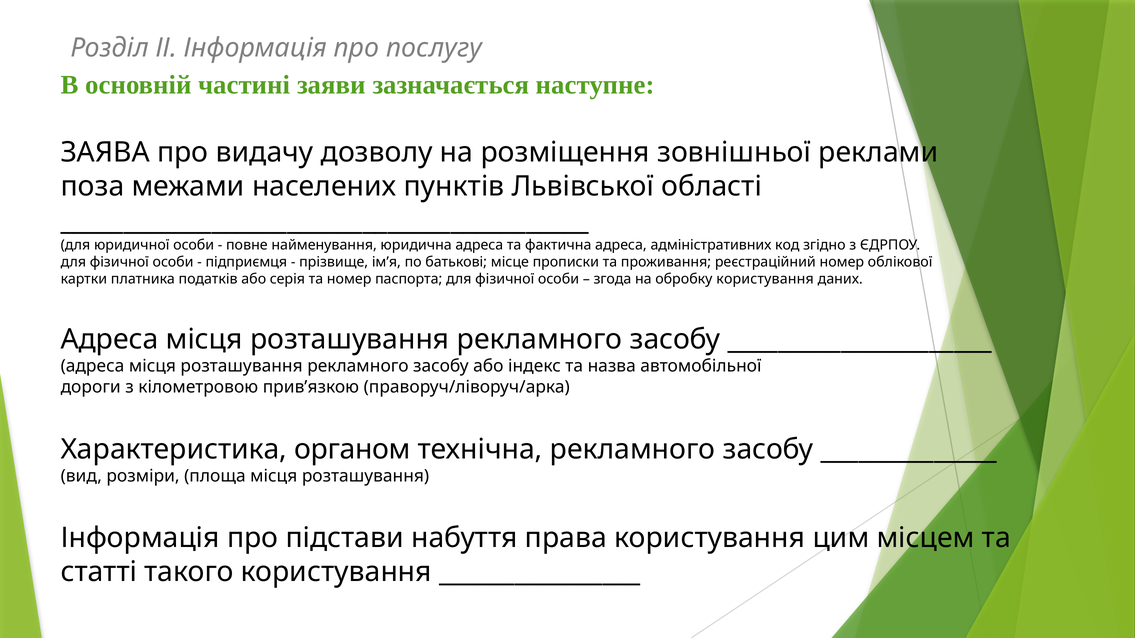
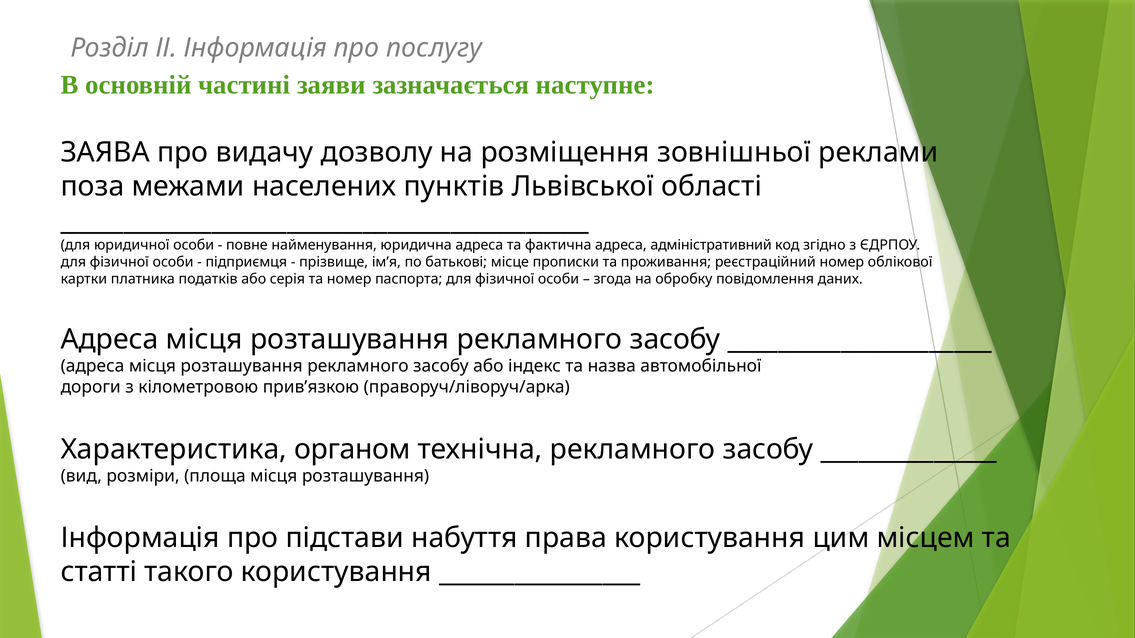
адміністративних: адміністративних -> адміністративний (711, 245)
обробку користування: користування -> повідомлення (765, 279)
